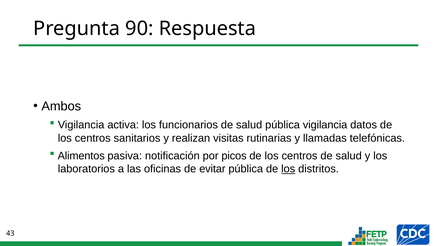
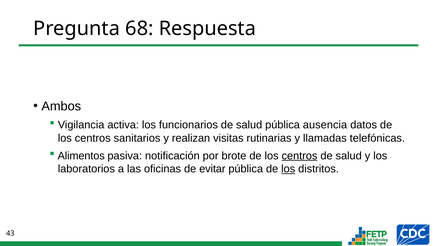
90: 90 -> 68 (139, 29)
pública vigilancia: vigilancia -> ausencia (325, 125)
picos: picos -> brote (234, 156)
centros underline: none -> present (300, 156)
